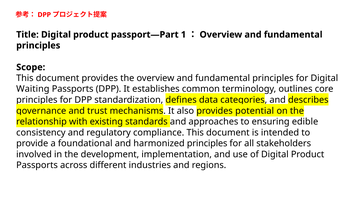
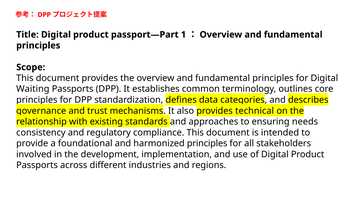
potential: potential -> technical (255, 111)
edible: edible -> needs (305, 121)
